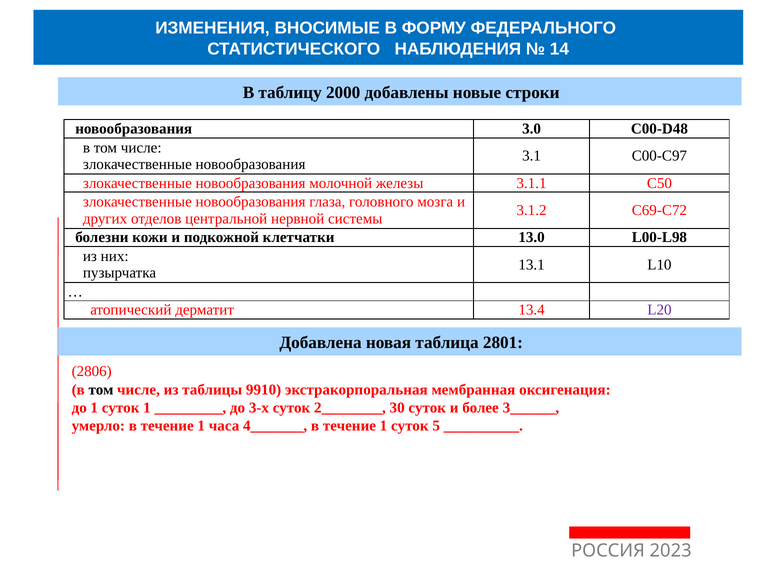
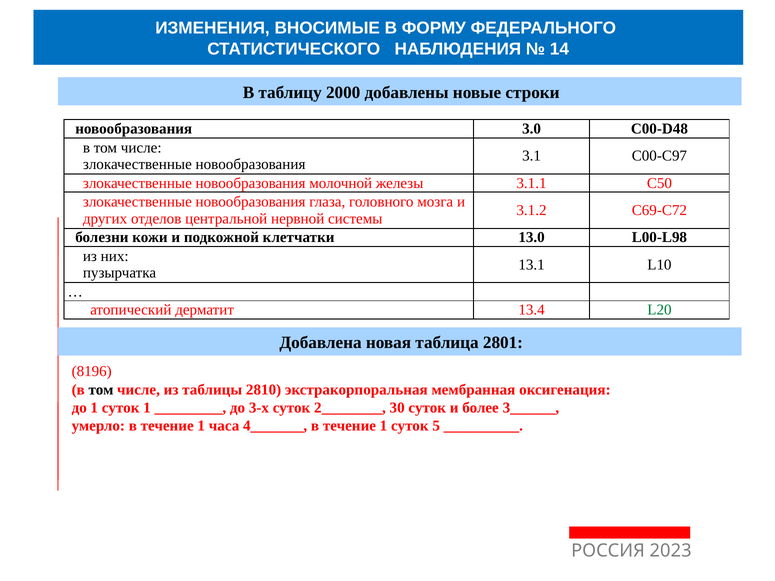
L20 colour: purple -> green (659, 310)
2806: 2806 -> 8196 (92, 372)
9910: 9910 -> 2810 (264, 390)
